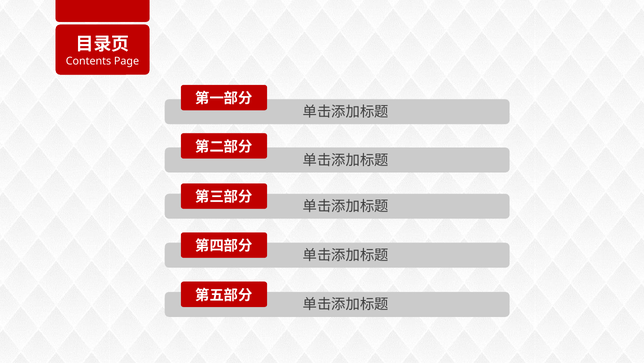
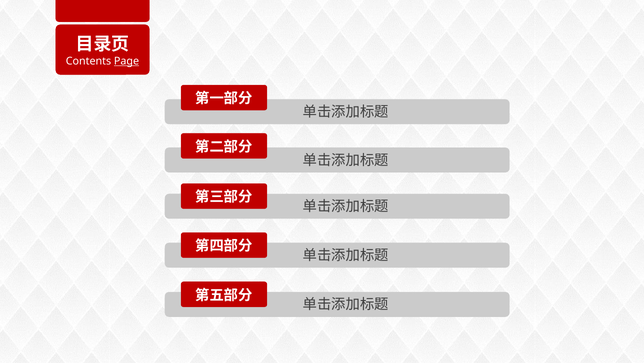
Page underline: none -> present (127, 61)
